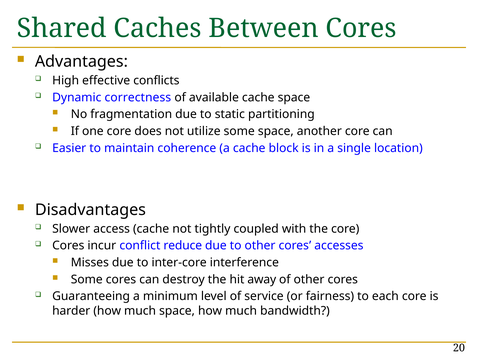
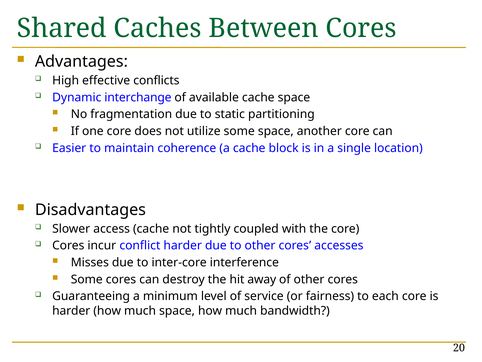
correctness: correctness -> interchange (138, 97)
conflict reduce: reduce -> harder (183, 245)
